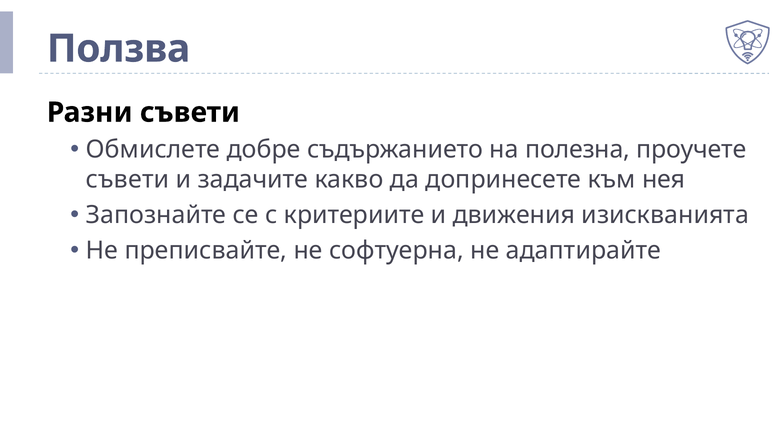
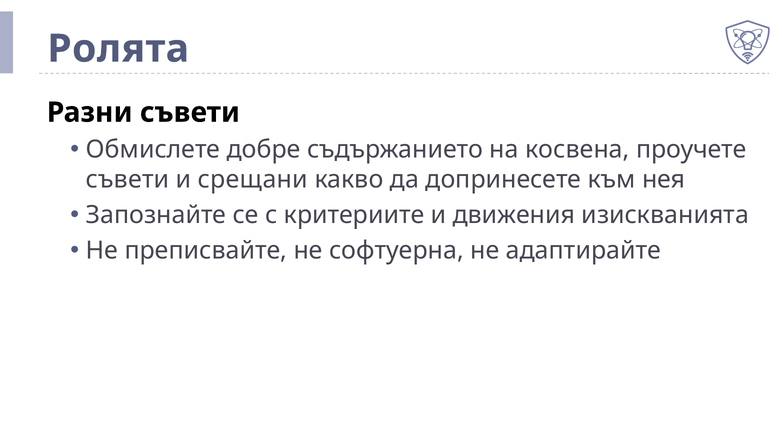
Ползва: Ползва -> Ролята (118, 49)
полезна: полезна -> косвена (577, 150)
задачите: задачите -> срещани (253, 180)
